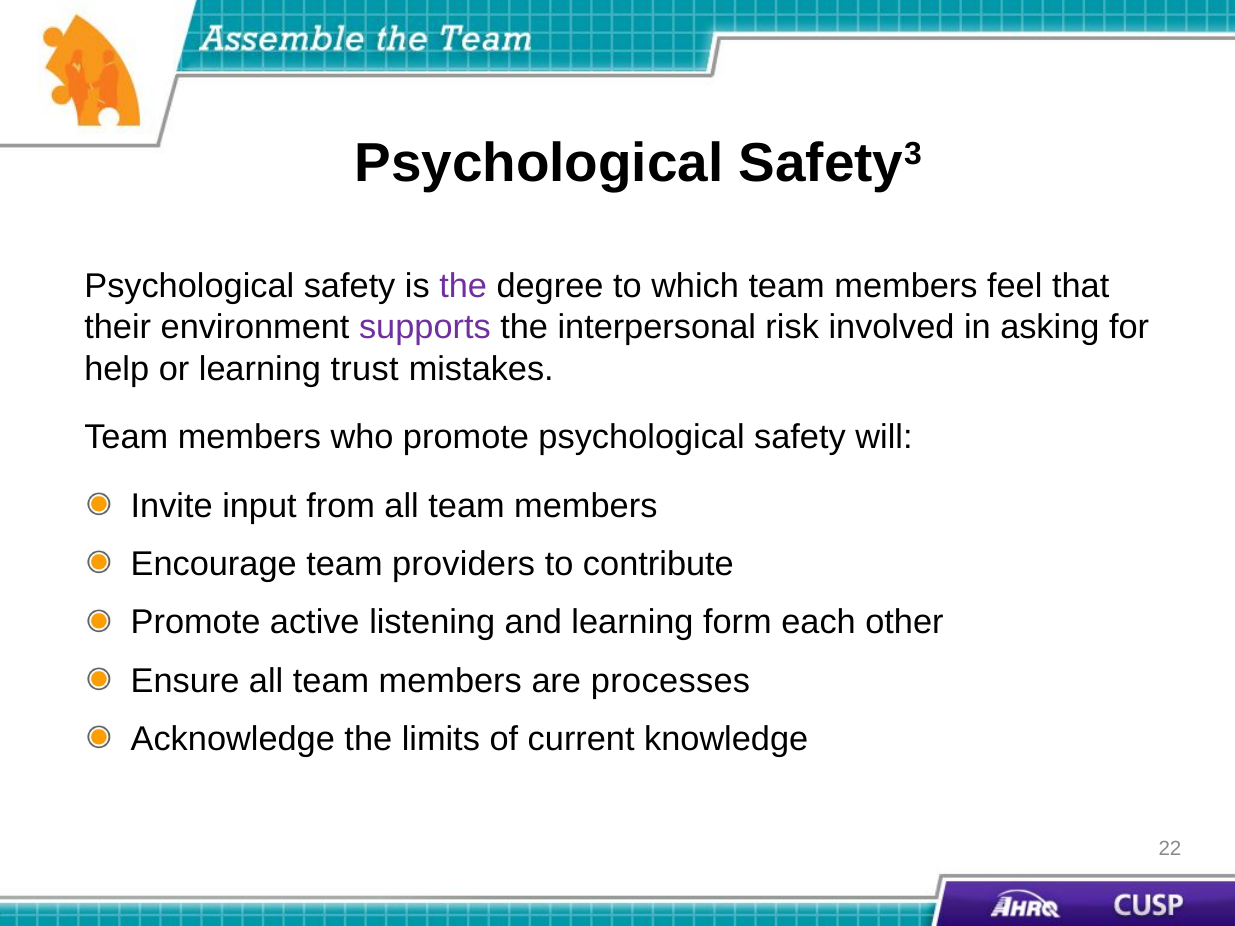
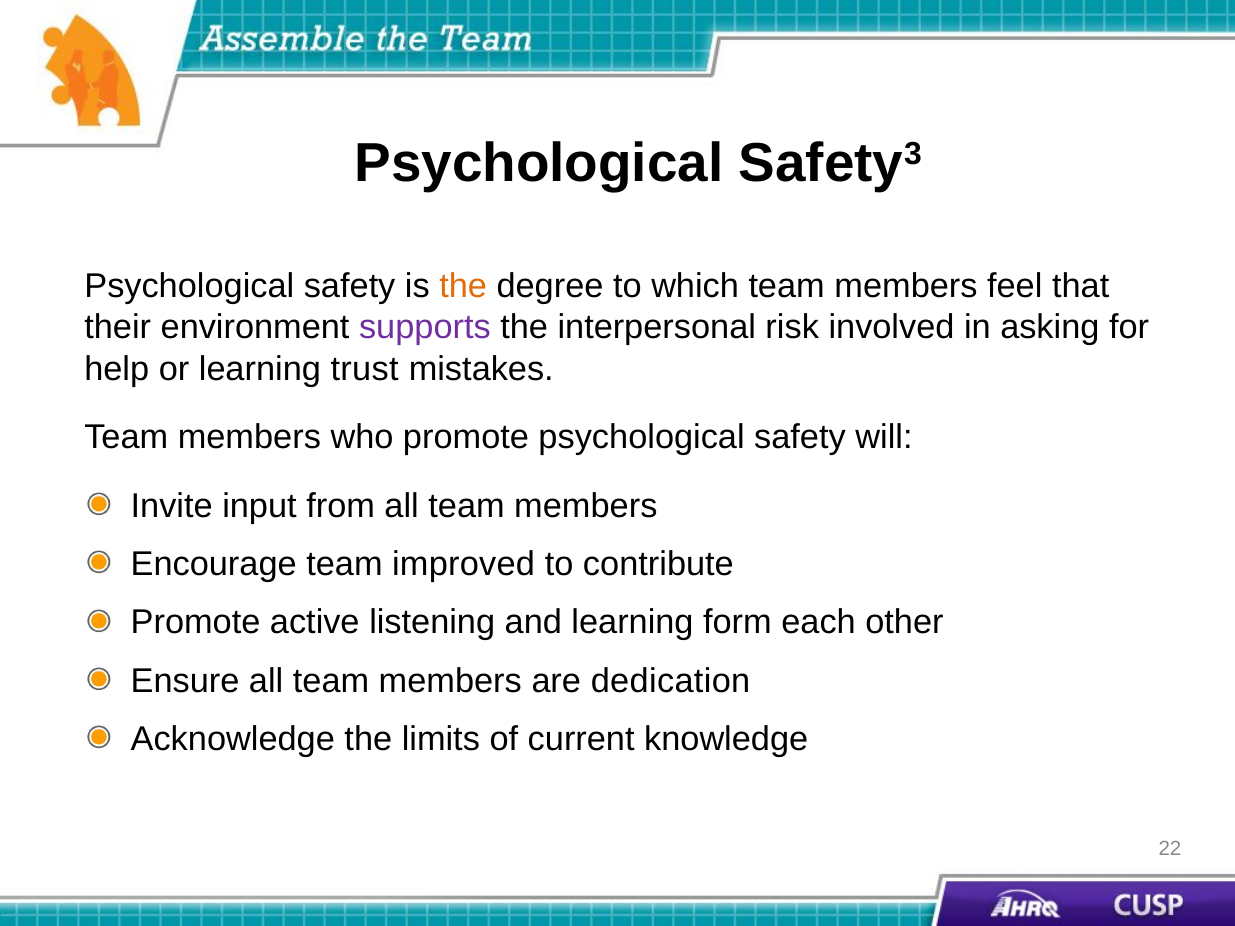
the colour: purple -> orange (463, 286)
providers: providers -> improved (464, 564)
processes: processes -> dedication (671, 681)
